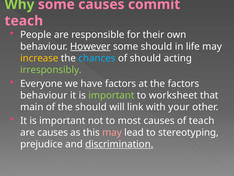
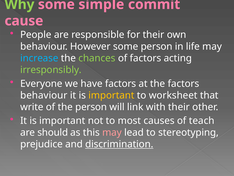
some causes: causes -> simple (101, 4)
teach: teach -> cause (24, 21)
However underline: present -> none (90, 46)
some should: should -> person (157, 46)
increase colour: yellow -> light blue (39, 58)
chances colour: light blue -> light green (97, 58)
of should: should -> factors (145, 58)
important colour: light green -> yellow (111, 95)
main: main -> write (32, 107)
the should: should -> person (91, 107)
with your: your -> their (179, 107)
are causes: causes -> should (53, 132)
